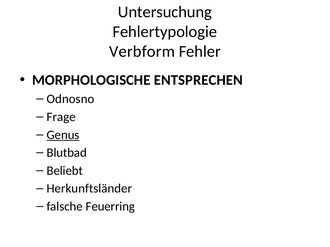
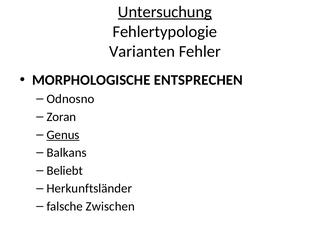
Untersuchung underline: none -> present (165, 12)
Verbform: Verbform -> Varianten (142, 51)
Frage: Frage -> Zoran (61, 117)
Blutbad: Blutbad -> Balkans (67, 153)
Feuerring: Feuerring -> Zwischen (110, 207)
